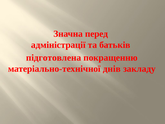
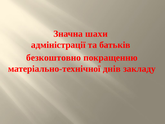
перед: перед -> шахи (96, 34)
підготовлена: підготовлена -> безкоштовно (54, 58)
